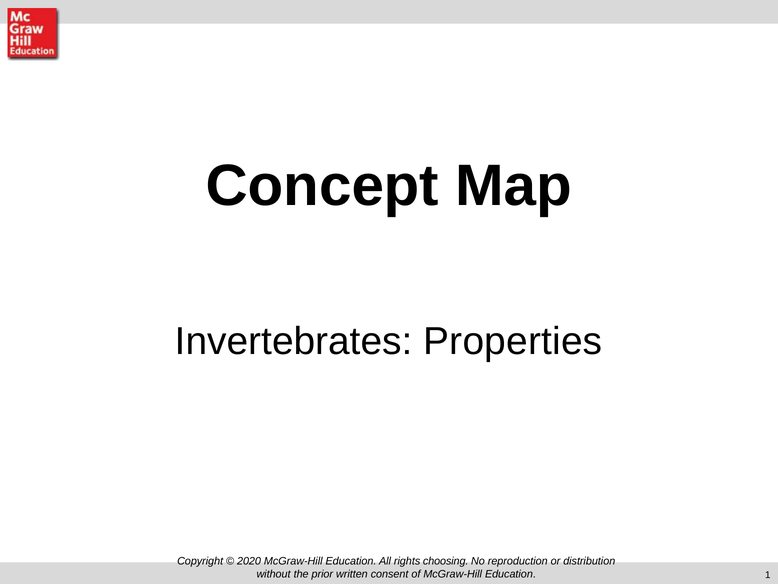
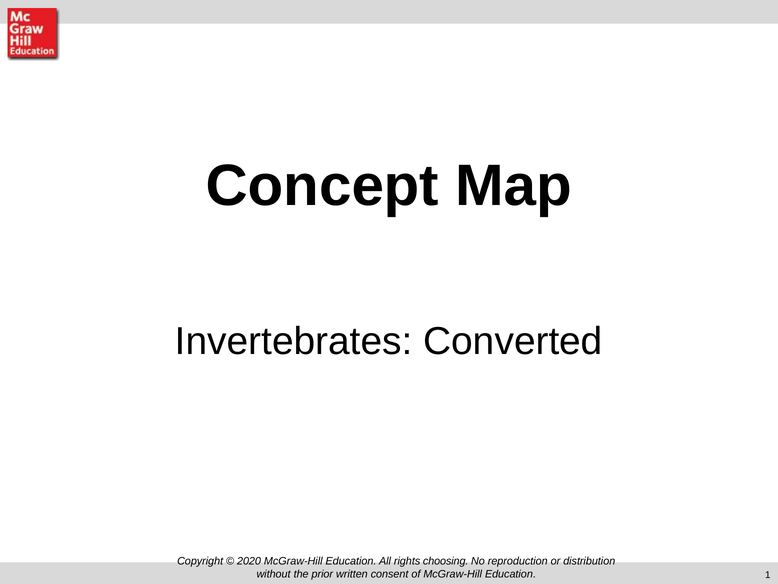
Properties: Properties -> Converted (513, 341)
